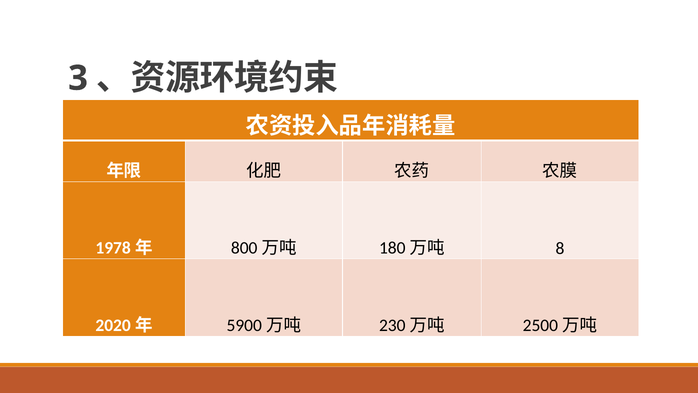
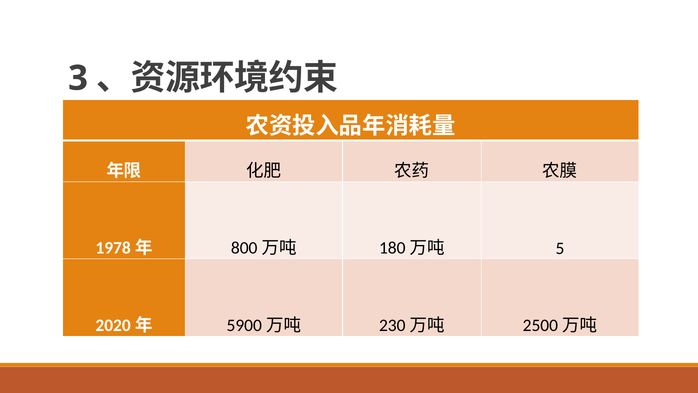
8: 8 -> 5 (560, 248)
